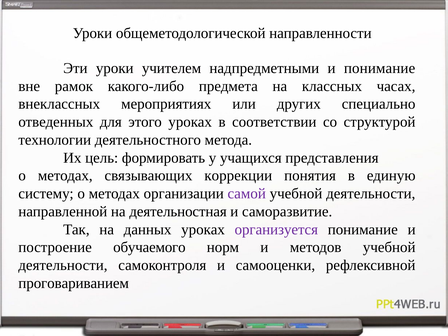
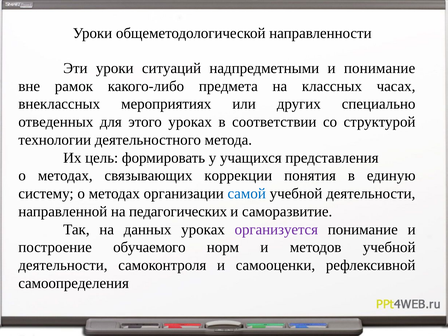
учителем: учителем -> ситуаций (172, 68)
самой colour: purple -> blue (247, 194)
деятельностная: деятельностная -> педагогических (178, 212)
проговариванием: проговариванием -> самоопределения (74, 283)
